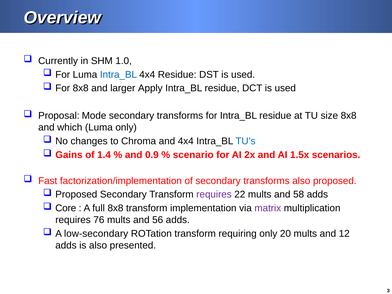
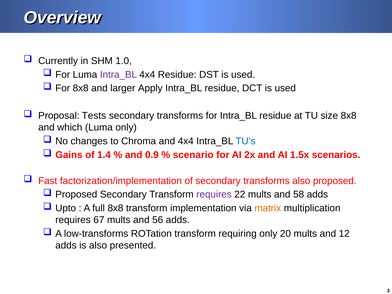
Intra_BL colour: blue -> purple (118, 75)
Mode: Mode -> Tests (94, 116)
Core: Core -> Upto (66, 208)
matrix colour: purple -> orange (268, 208)
76: 76 -> 67 (99, 220)
low-secondary: low-secondary -> low-transforms (96, 234)
